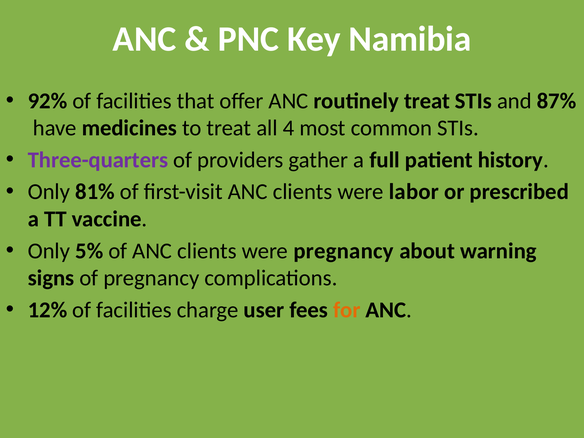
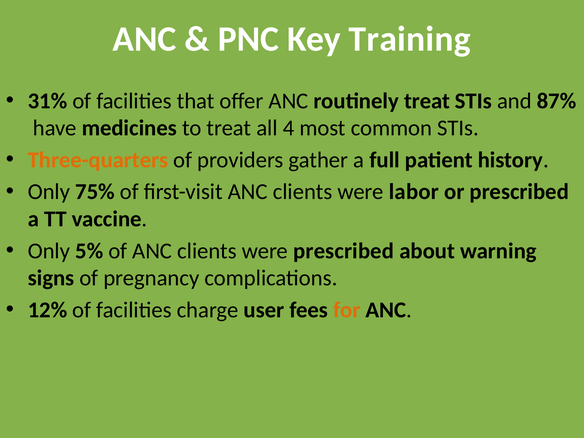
Namibia: Namibia -> Training (410, 39)
92%: 92% -> 31% (48, 101)
Three-quarters colour: purple -> orange (98, 160)
81%: 81% -> 75% (95, 192)
were pregnancy: pregnancy -> prescribed (344, 251)
